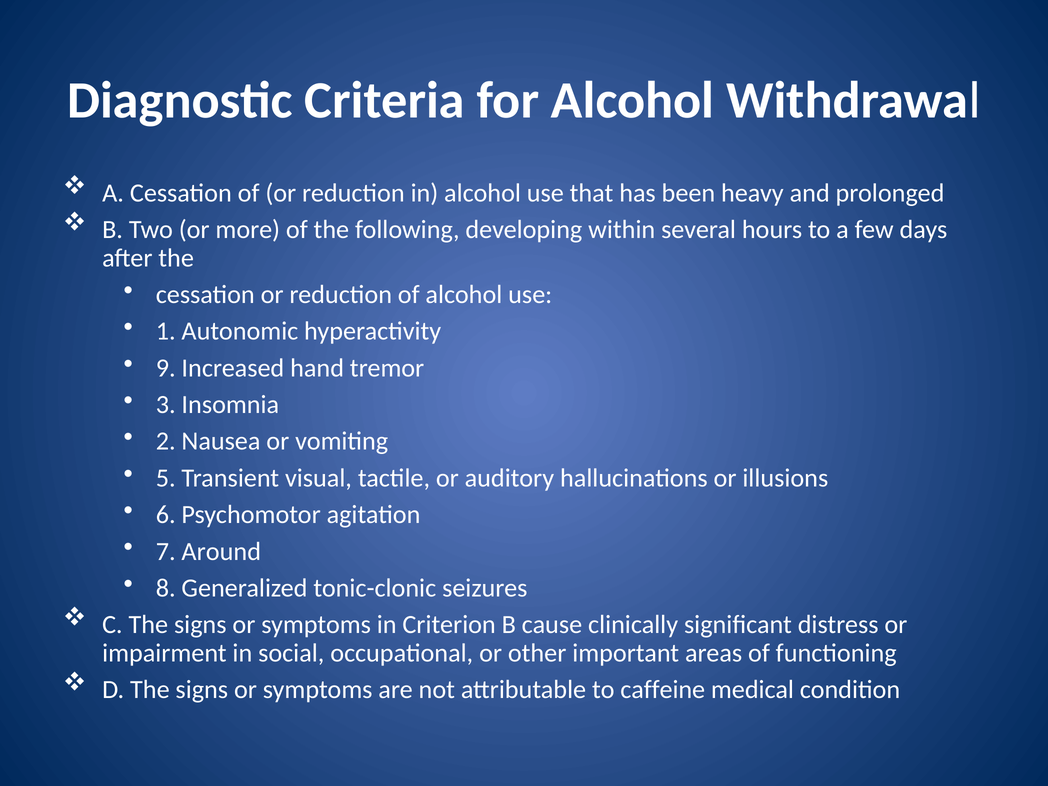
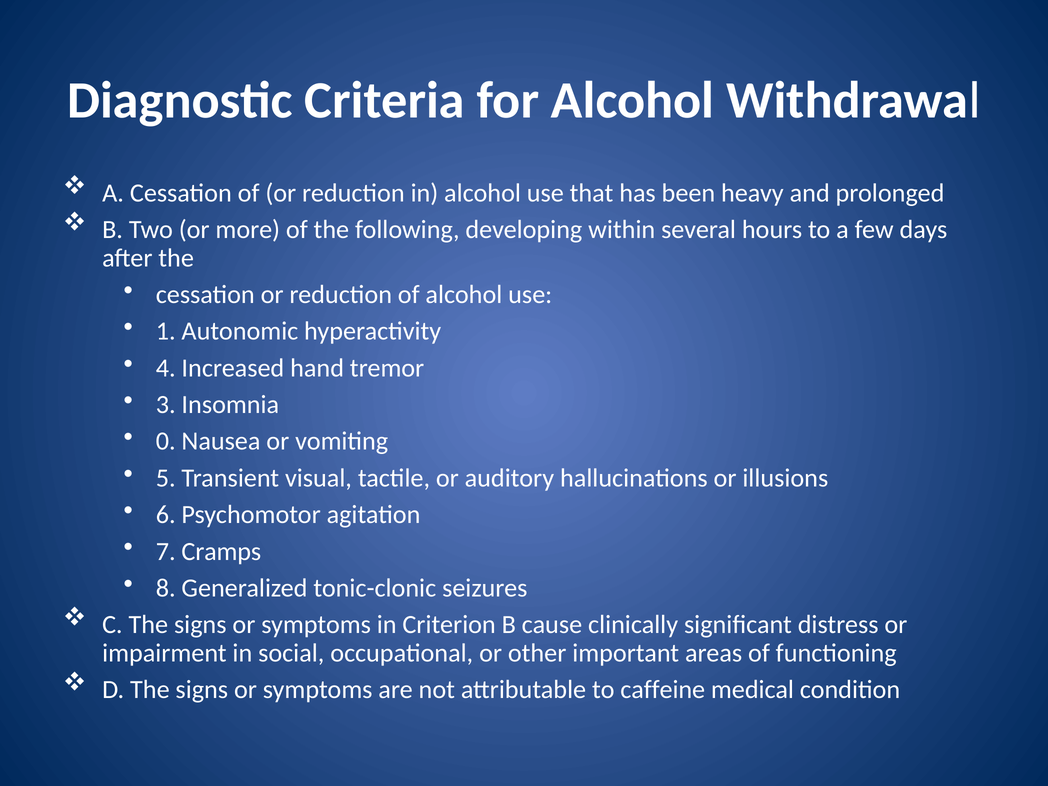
9: 9 -> 4 (166, 368)
2: 2 -> 0 (166, 441)
Around: Around -> Cramps (221, 551)
